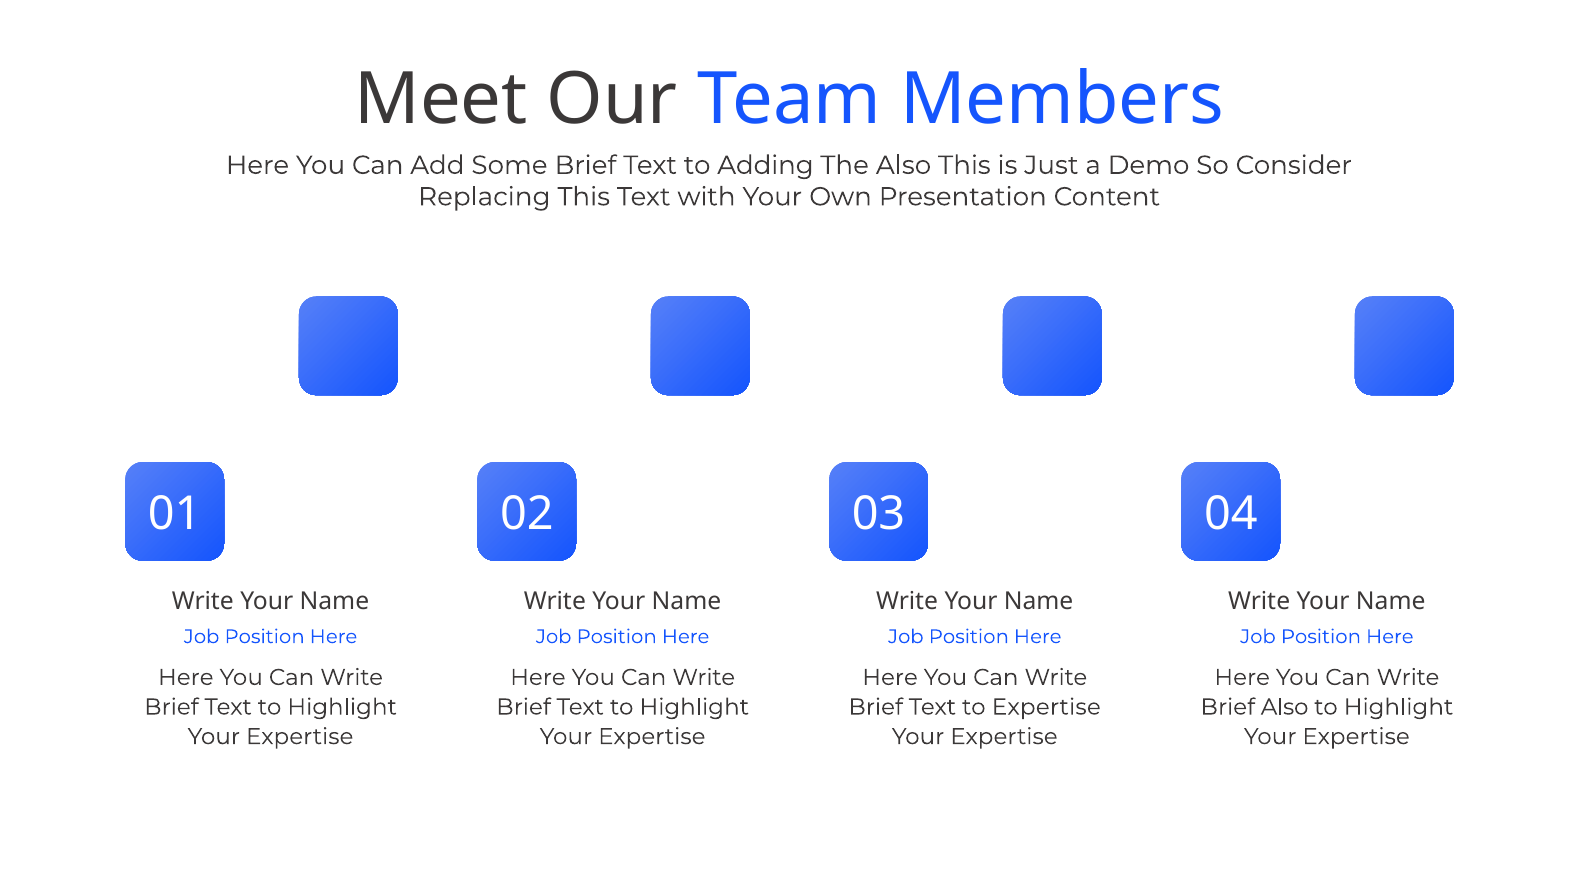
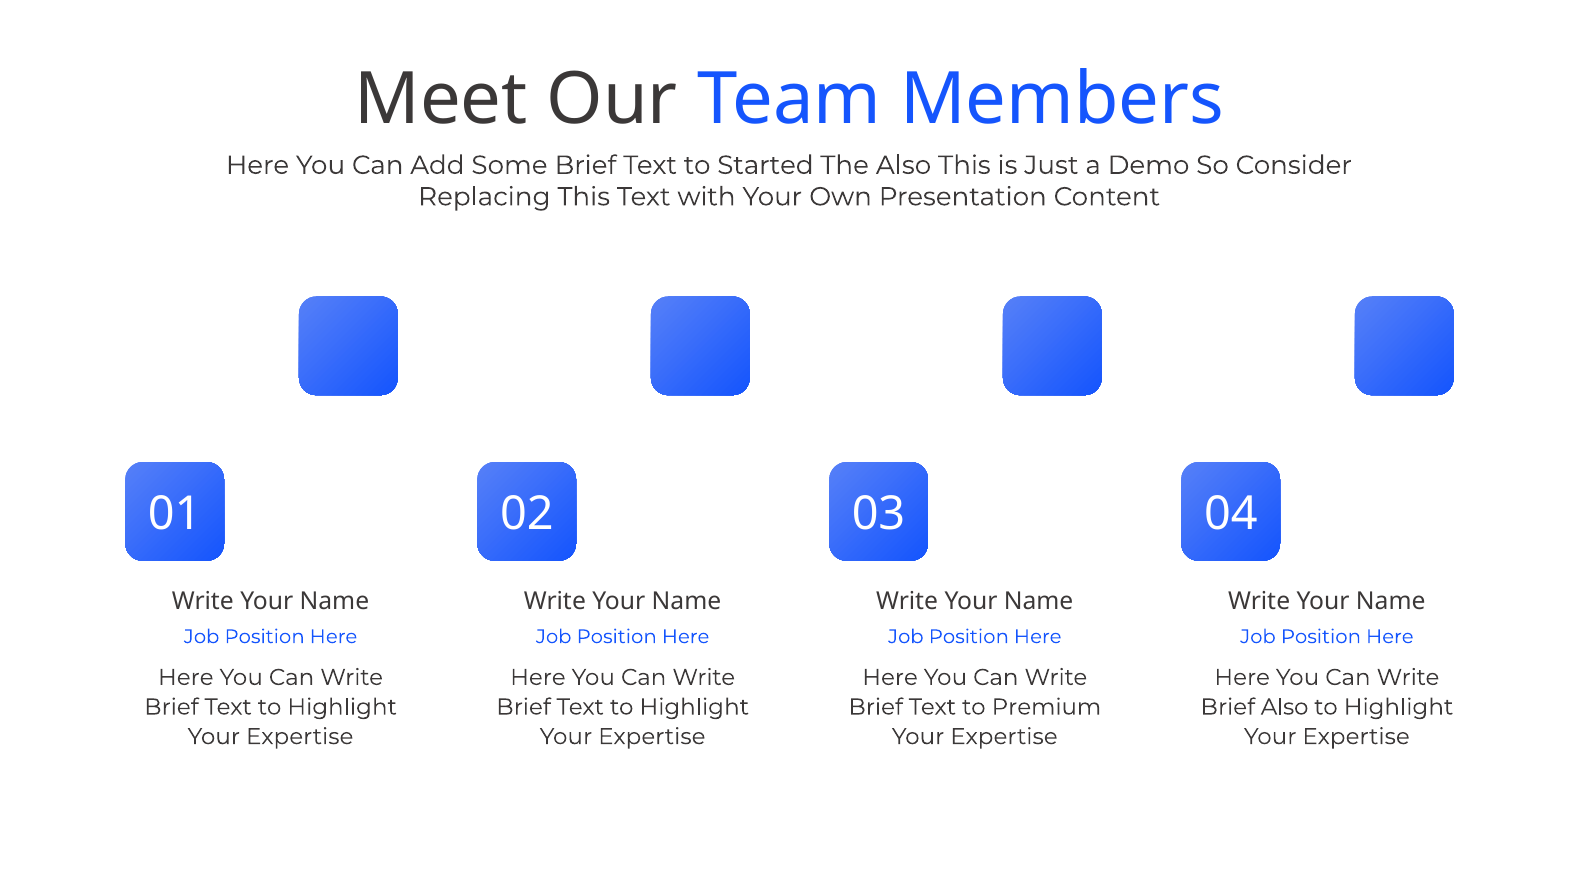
Adding: Adding -> Started (765, 165)
to Expertise: Expertise -> Premium (1046, 707)
